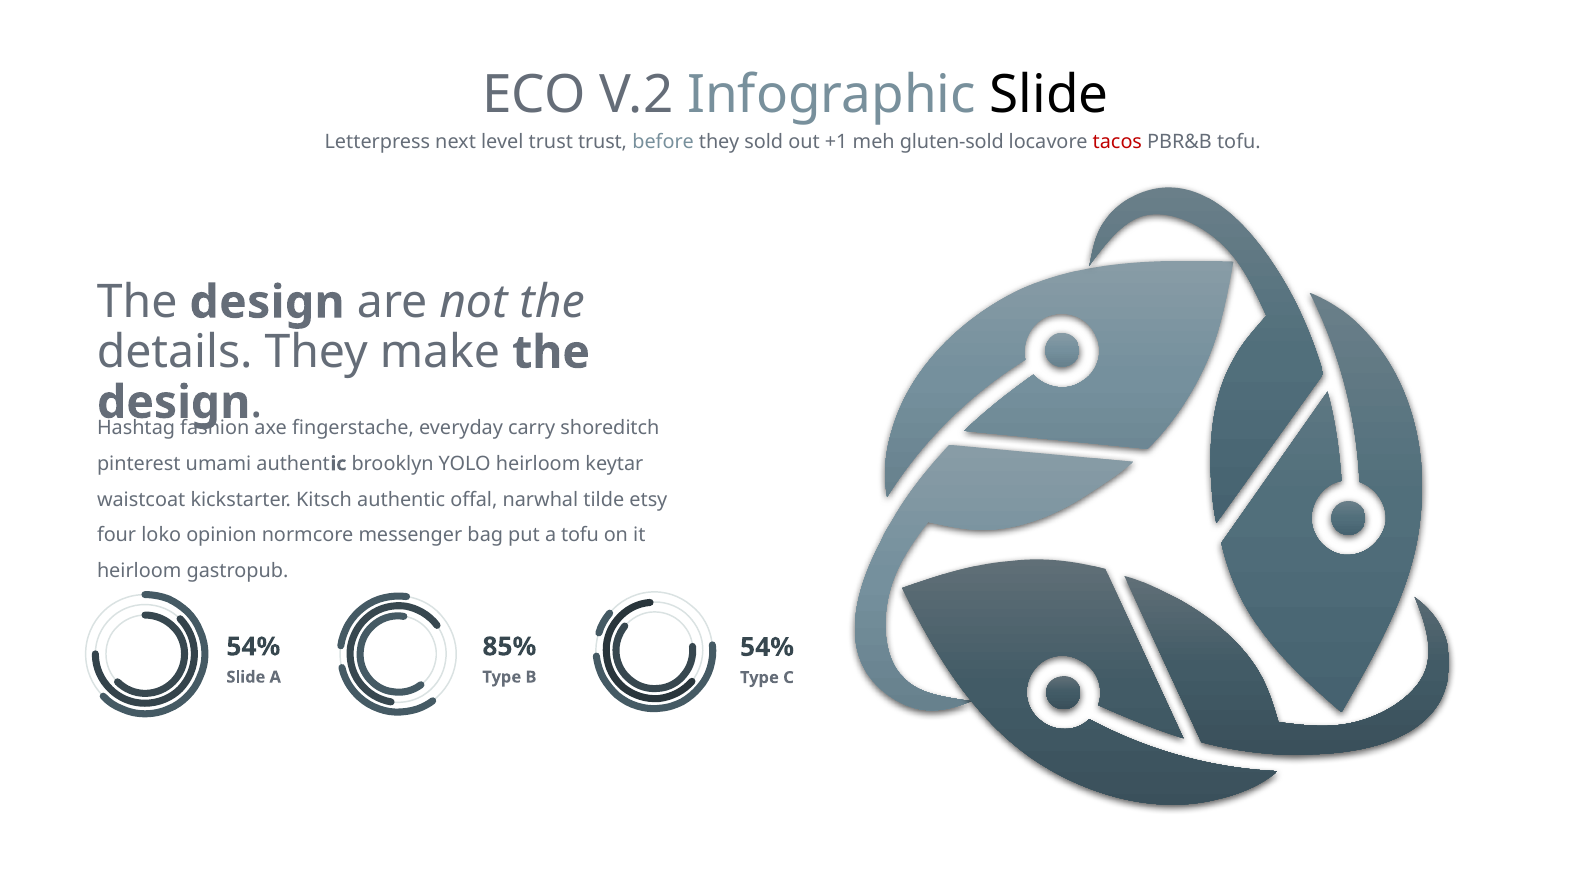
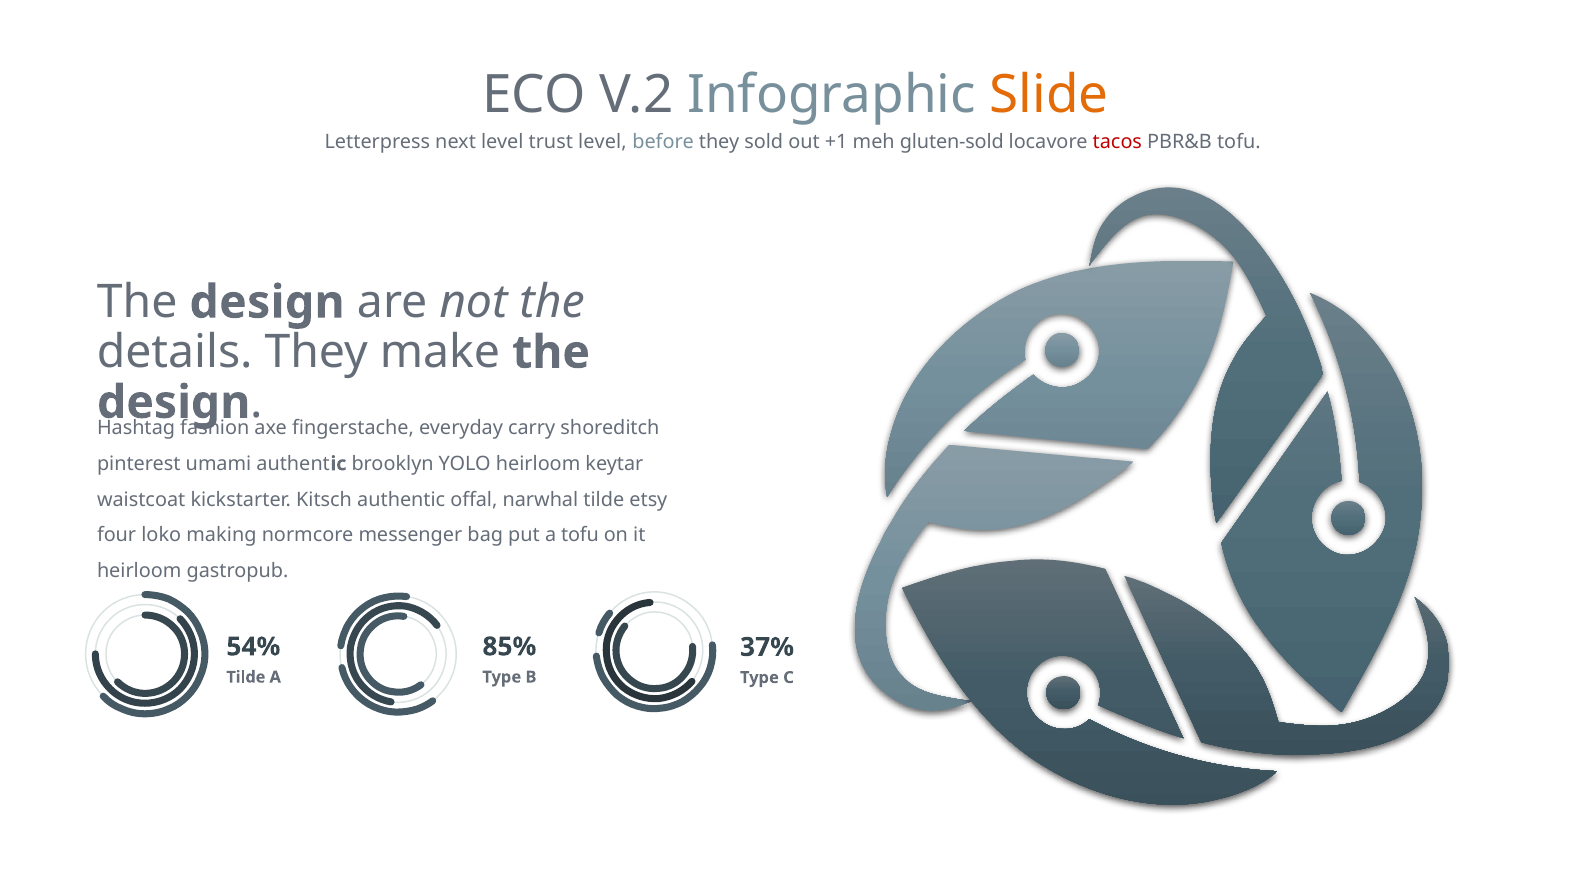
Slide colour: black -> orange (1049, 95)
trust trust: trust -> level (602, 142)
opinion: opinion -> making (221, 535)
54%: 54% -> 37% (767, 647)
Slide: Slide -> Tilde (246, 677)
